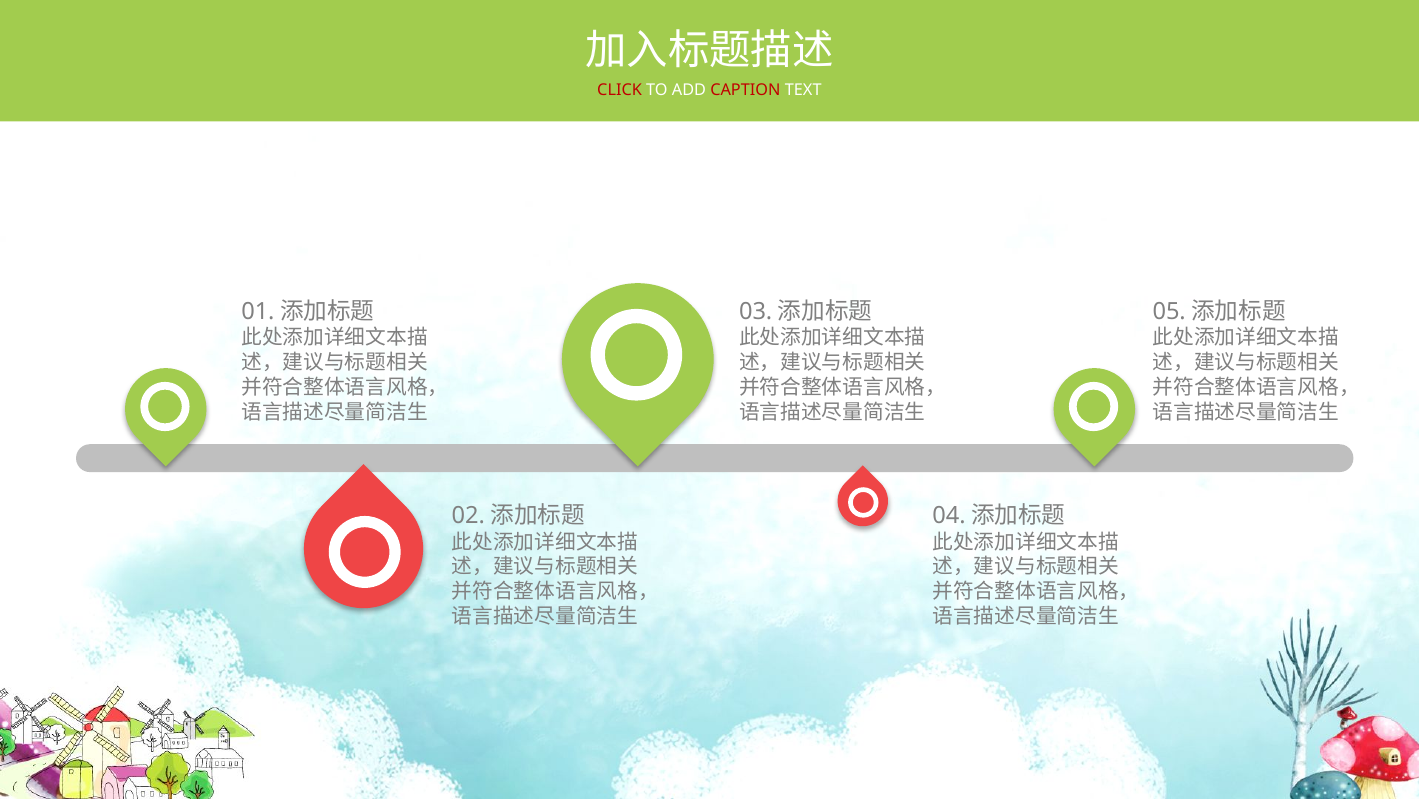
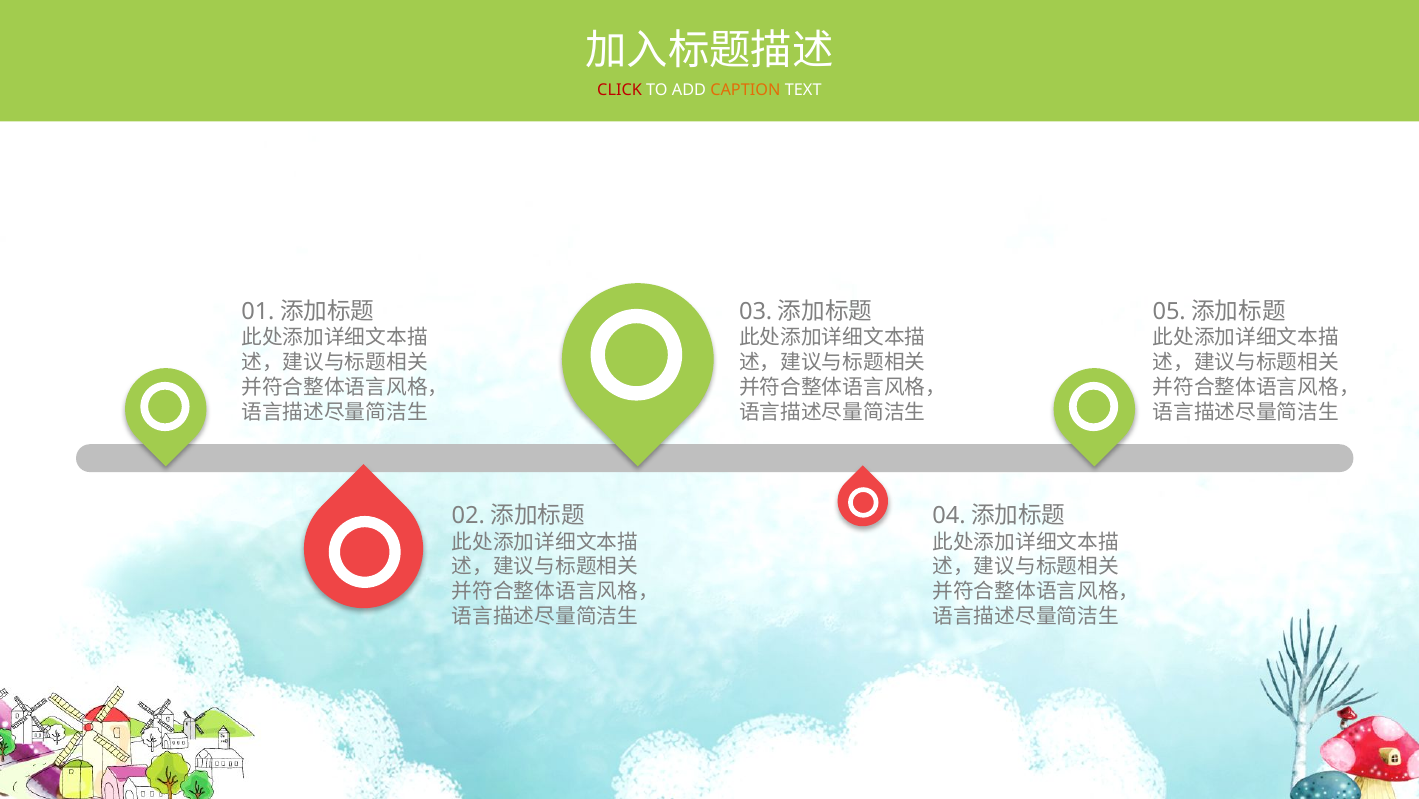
CAPTION colour: red -> orange (745, 90)
